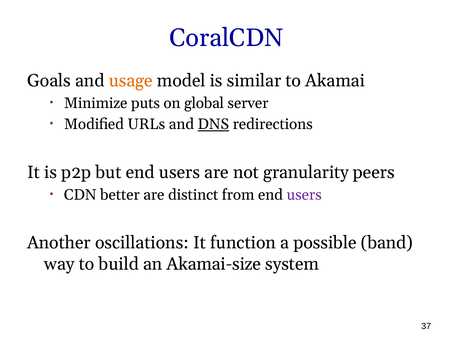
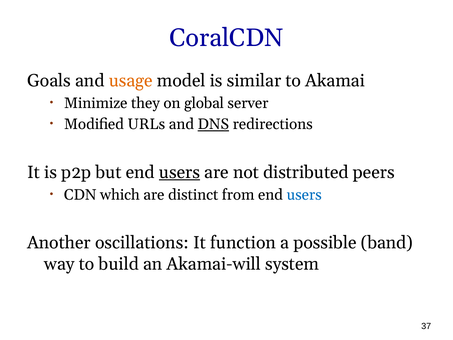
puts: puts -> they (145, 103)
users underline: none -> present (179, 172)
granularity: granularity -> distributed (306, 172)
better: better -> which (120, 195)
users colour: purple -> blue (304, 195)
Akamai-size: Akamai-size -> Akamai-will (214, 264)
